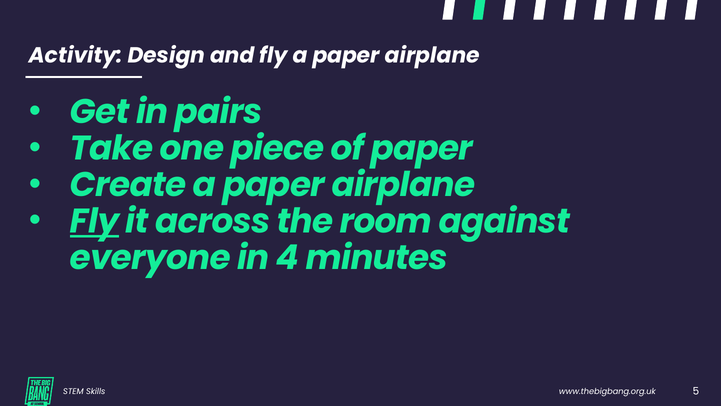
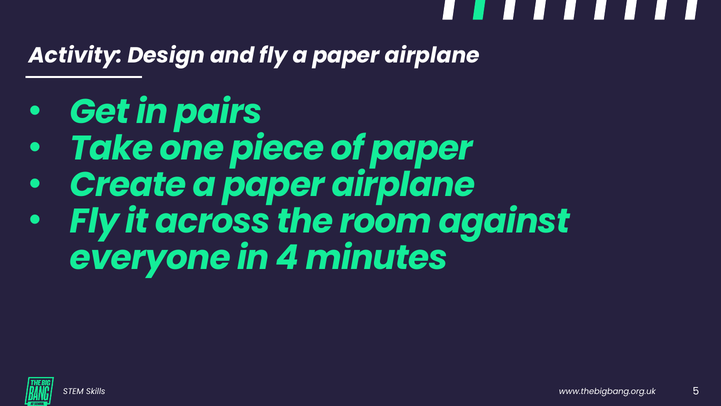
Fly underline: present -> none (95, 221)
